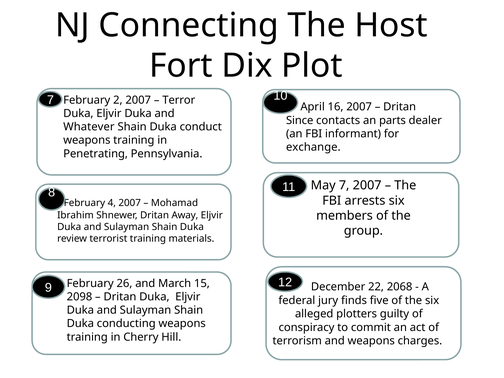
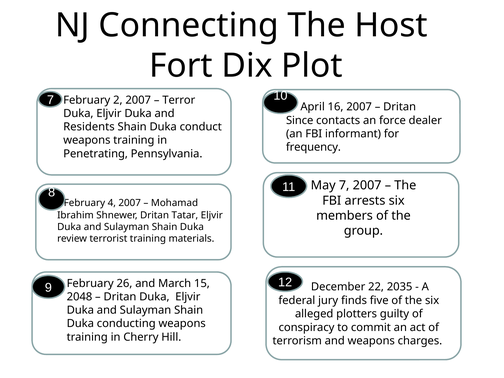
parts: parts -> force (392, 120)
Whatever: Whatever -> Residents (89, 127)
exchange: exchange -> frequency (313, 147)
Away: Away -> Tatar (185, 215)
2068: 2068 -> 2035 (400, 287)
2098: 2098 -> 2048 (79, 297)
